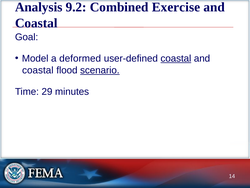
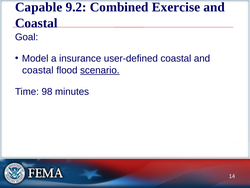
Analysis: Analysis -> Capable (39, 7)
deformed: deformed -> insurance (80, 58)
coastal underline: present -> none (176, 58)
29: 29 -> 98 (47, 91)
